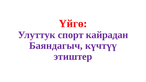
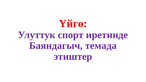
кайрадан: кайрадан -> иретинде (107, 35)
күчтүү: күчтүү -> темада (101, 46)
